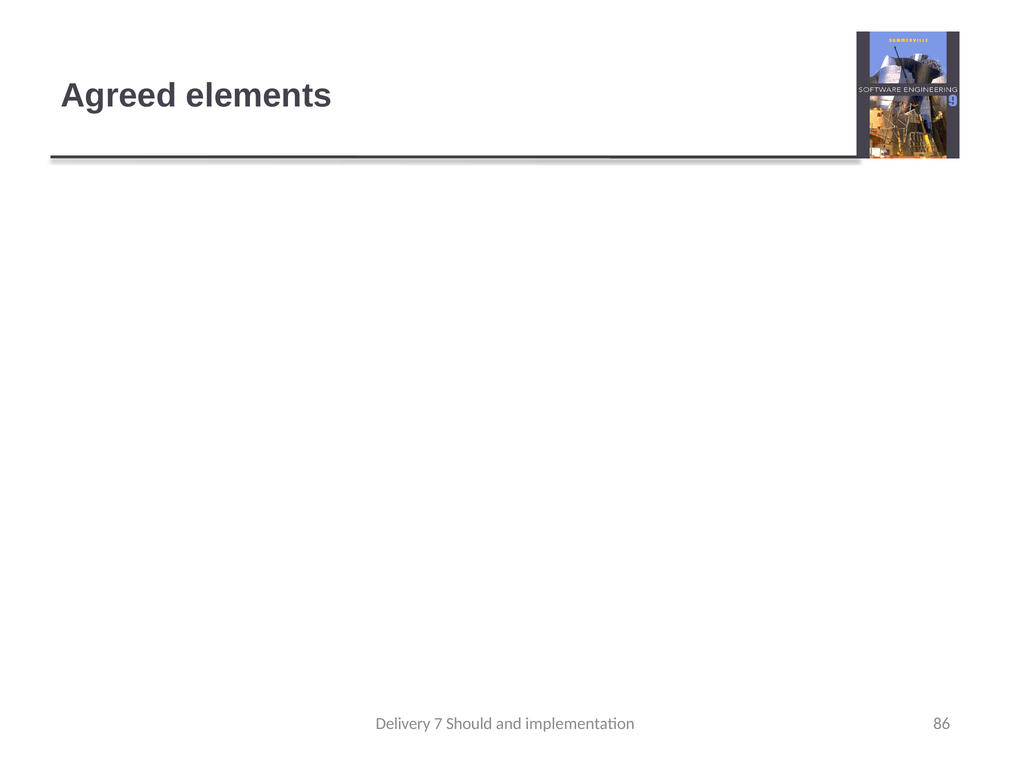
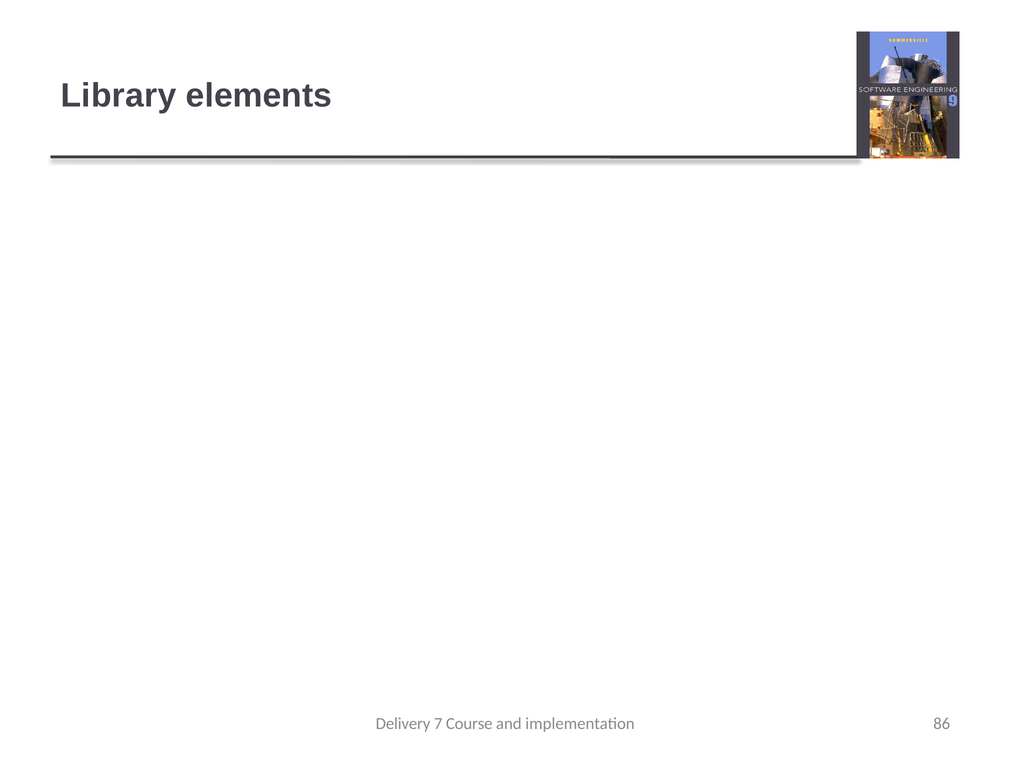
Agreed: Agreed -> Library (118, 96)
Should: Should -> Course (469, 724)
